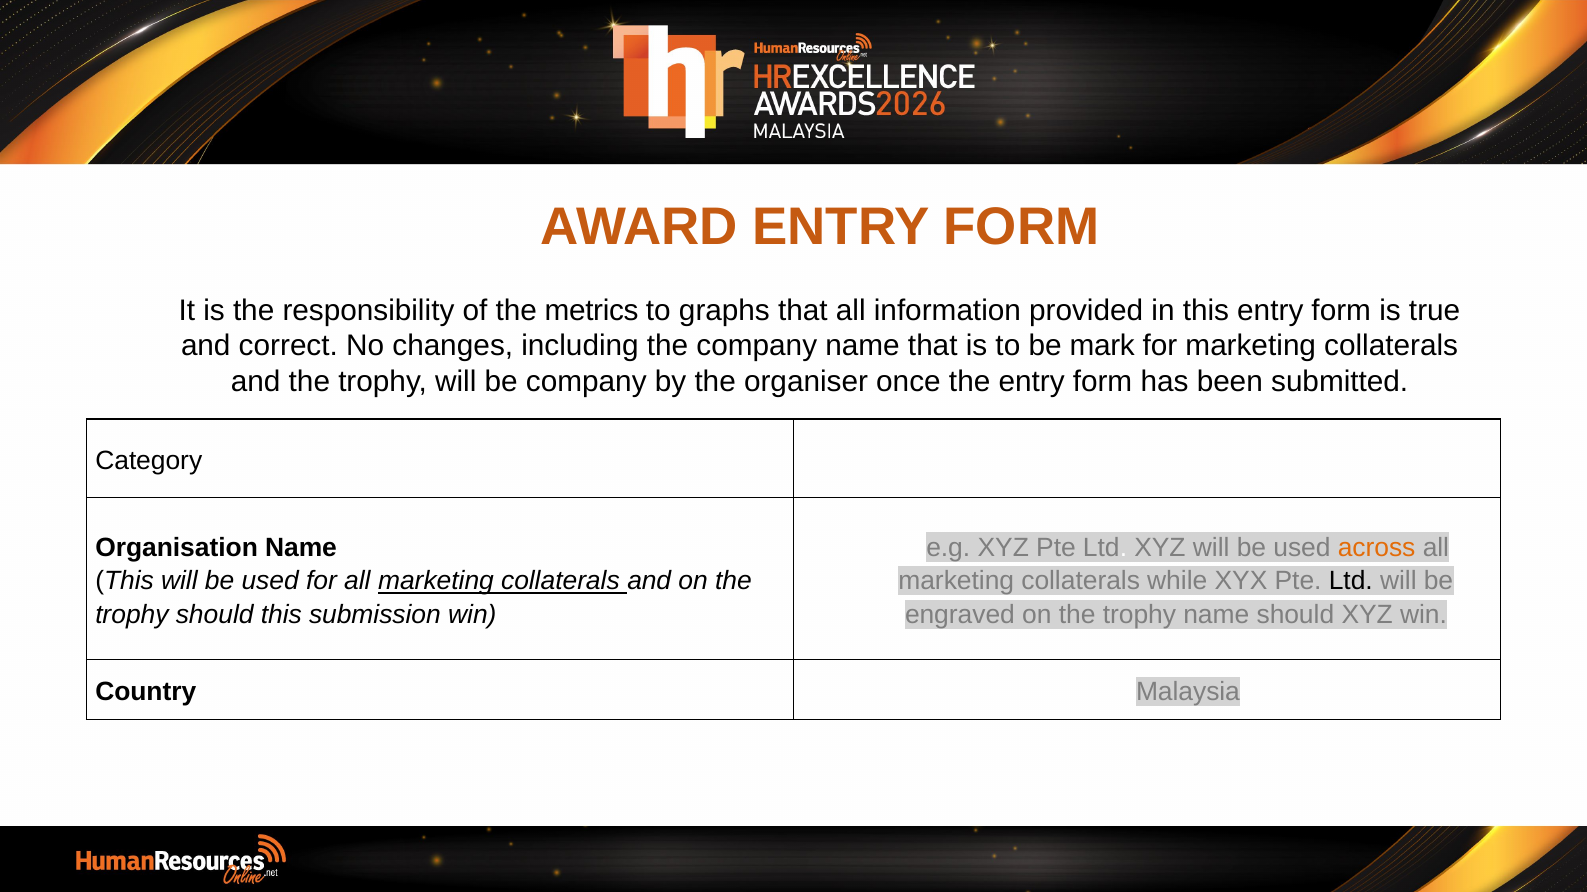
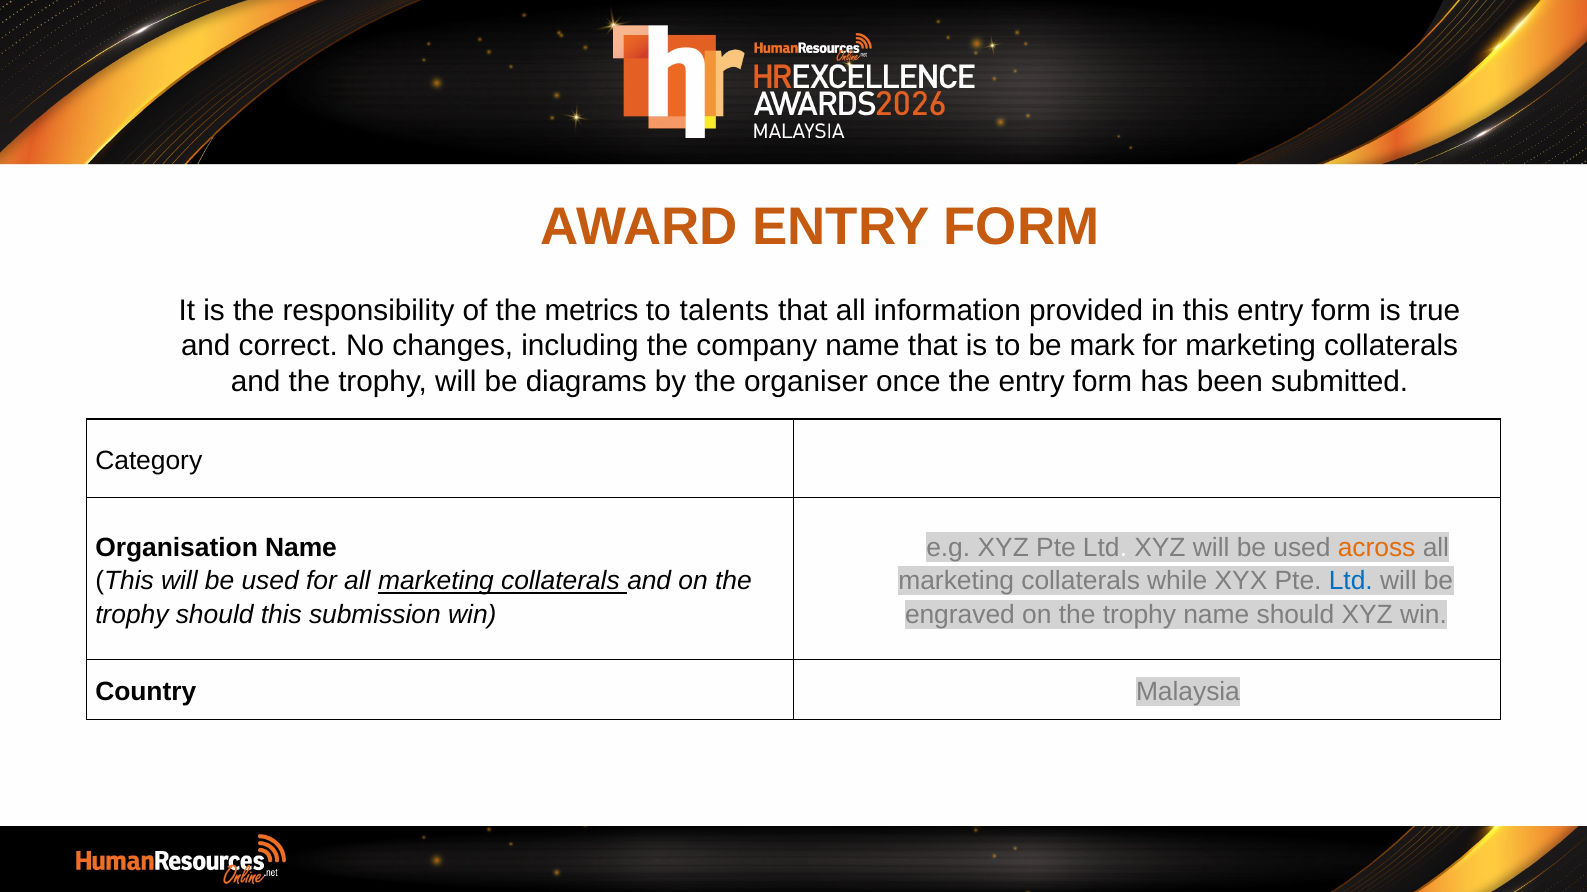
graphs: graphs -> talents (724, 311)
be company: company -> diagrams (586, 382)
Ltd colour: black -> blue (1351, 582)
